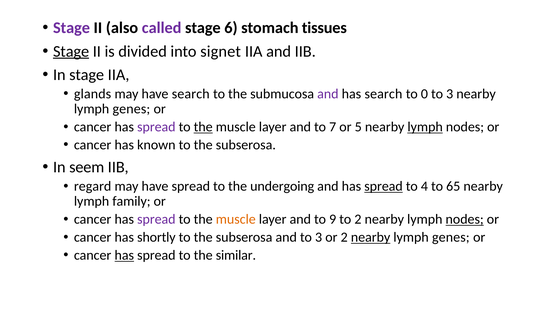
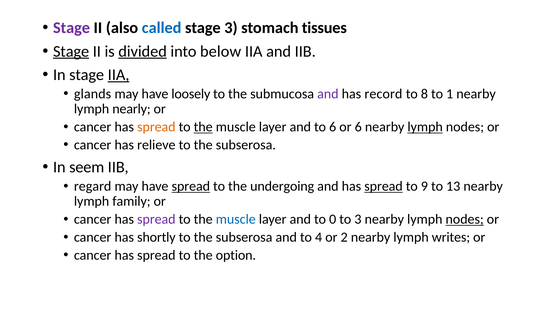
called colour: purple -> blue (162, 28)
stage 6: 6 -> 3 (231, 28)
divided underline: none -> present (143, 51)
signet: signet -> below (221, 51)
IIA underline: none -> present (119, 75)
have search: search -> loosely (191, 94)
has search: search -> record (383, 94)
0: 0 -> 8 (424, 94)
3: 3 -> 1 (450, 94)
genes: genes -> nearly (131, 109)
spread colour: purple -> orange (156, 127)
to 7: 7 -> 6 (333, 127)
or 5: 5 -> 6 (358, 127)
known: known -> relieve (156, 145)
spread underline: none -> present (191, 186)
4: 4 -> 9 (424, 186)
65: 65 -> 13 (453, 186)
muscle colour: orange -> blue (236, 219)
9: 9 -> 0 (333, 219)
to 2: 2 -> 3 (358, 219)
and to 3: 3 -> 4 (319, 237)
nearby underline: present -> none (371, 237)
genes: genes -> writes (451, 237)
has underline: present -> none (124, 255)
similar: similar -> option (236, 255)
